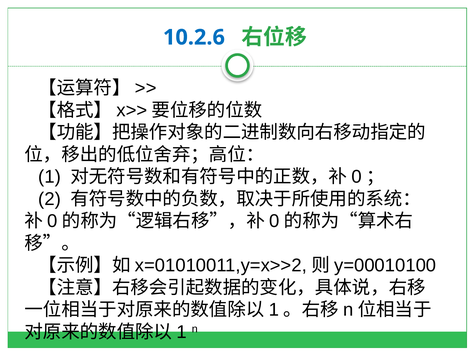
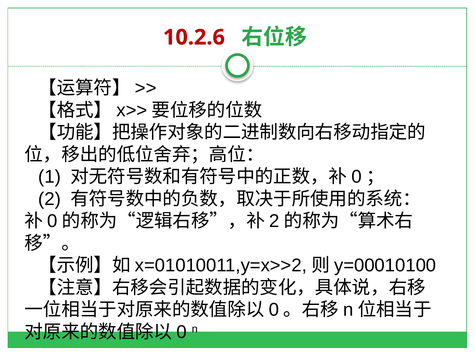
10.2.6 colour: blue -> red (194, 37)
0: 0 -> 2 (274, 221)
1: 1 -> 0 (274, 310)
1: 1 -> 0 (182, 332)
